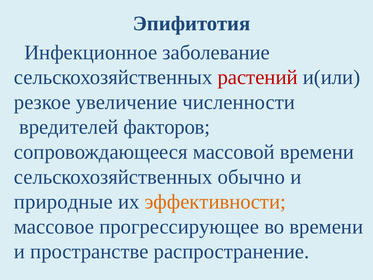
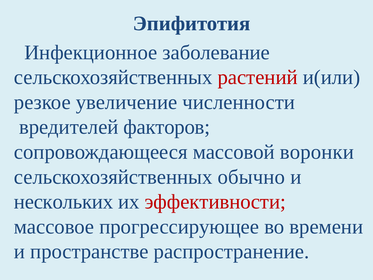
массовой времени: времени -> воронки (317, 152)
природные: природные -> нескольких (64, 202)
эффективности colour: orange -> red (215, 202)
